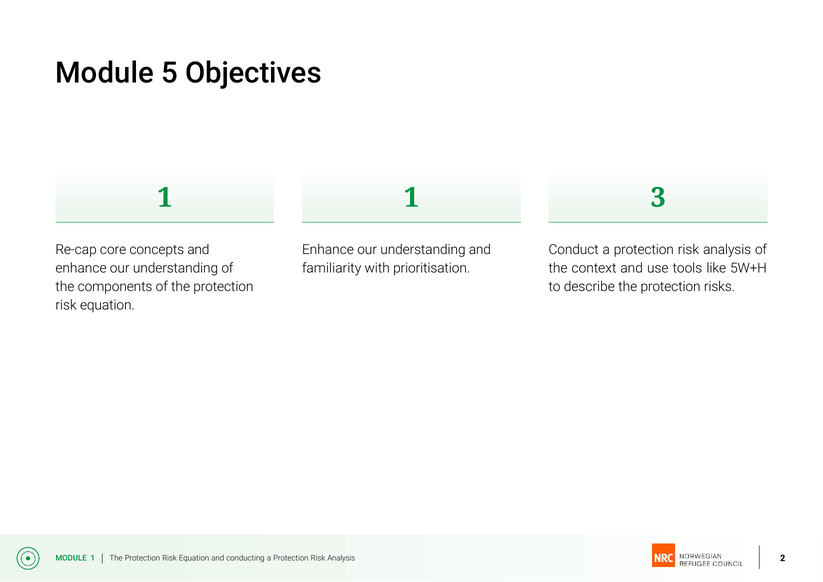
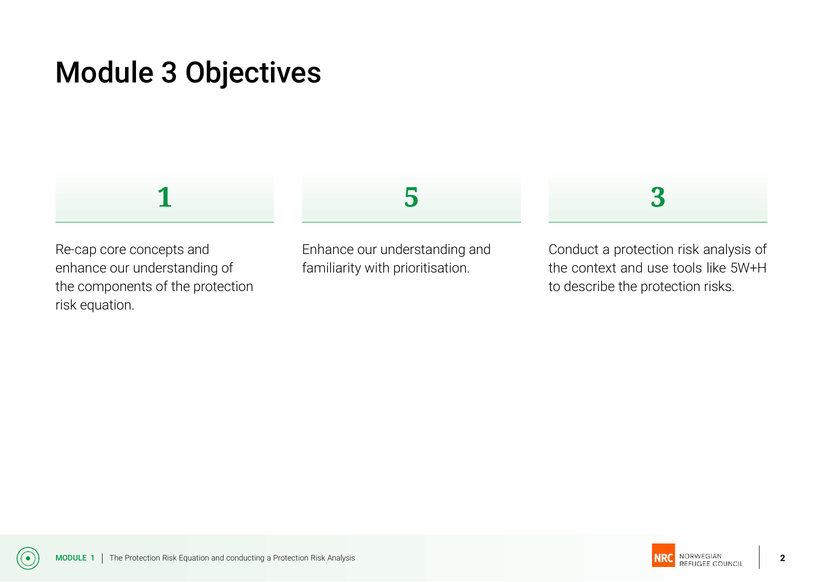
Module 5: 5 -> 3 (169, 73)
1 1: 1 -> 5 (411, 198)
